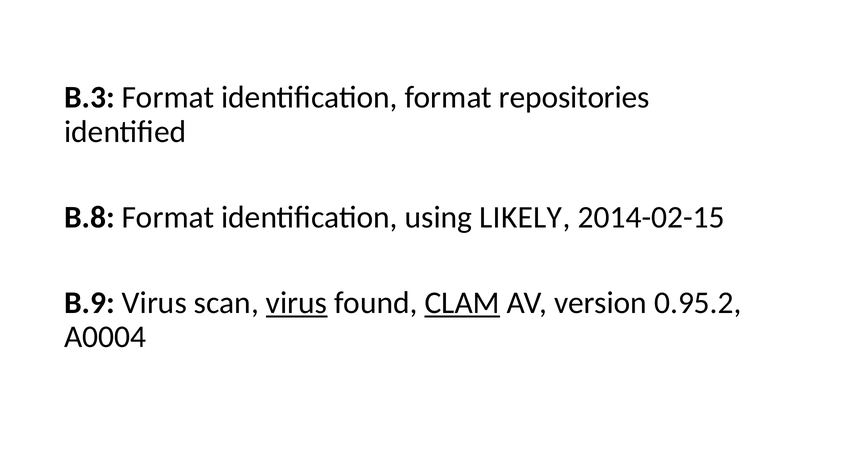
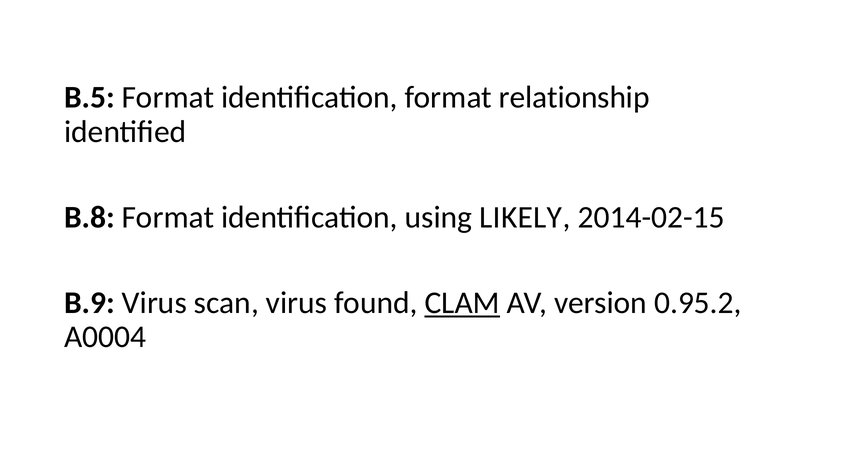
B.3: B.3 -> B.5 (89, 98)
repositories: repositories -> relationship (574, 98)
virus underline: present -> none (297, 303)
